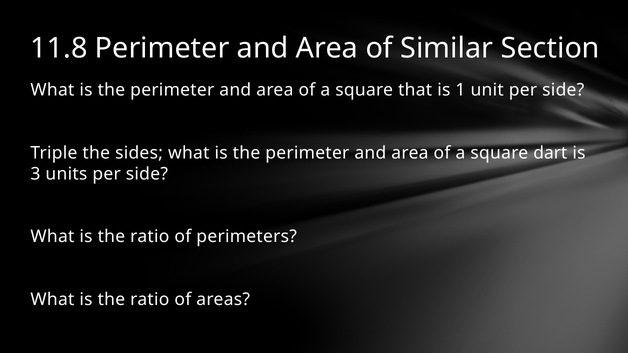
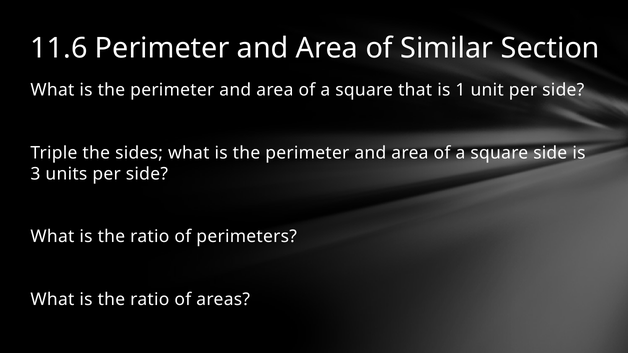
11.8: 11.8 -> 11.6 (59, 48)
square dart: dart -> side (550, 153)
